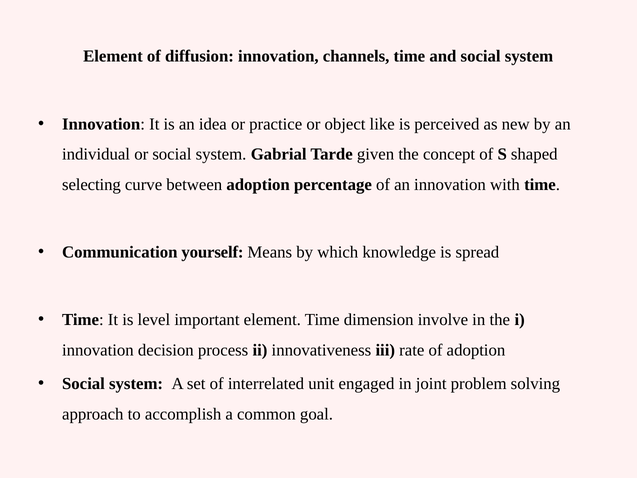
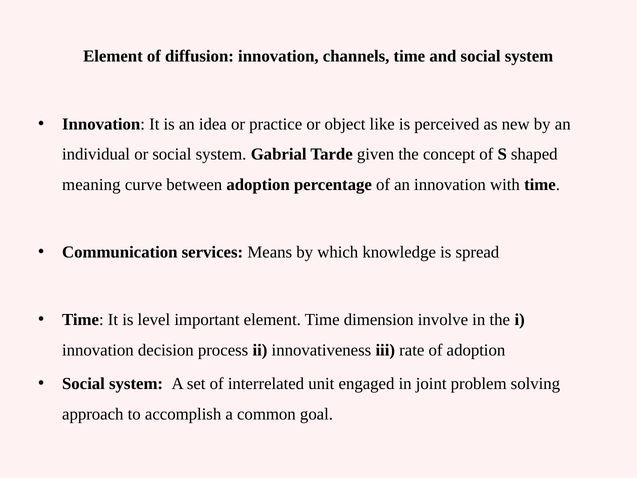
selecting: selecting -> meaning (91, 184)
yourself: yourself -> services (212, 252)
